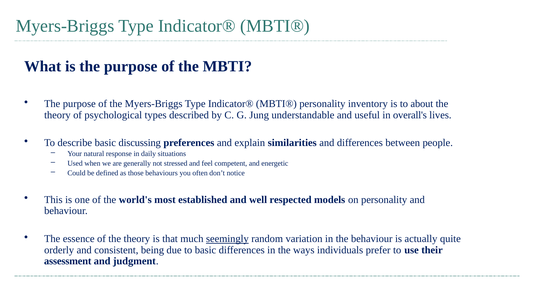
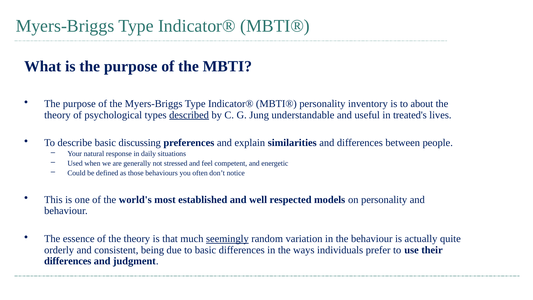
described underline: none -> present (189, 115)
overall's: overall's -> treated's (410, 115)
assessment: assessment -> differences (68, 261)
